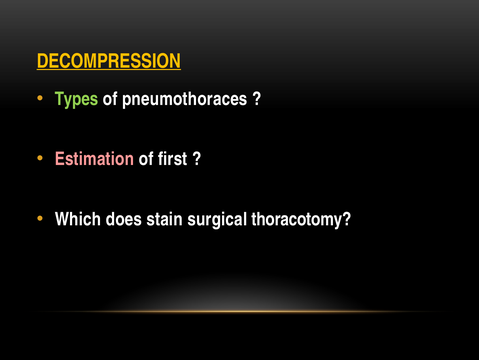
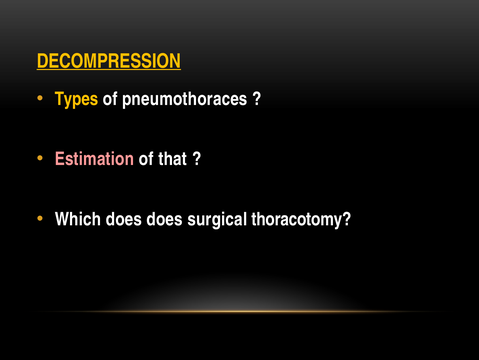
Types colour: light green -> yellow (77, 99)
first: first -> that (173, 159)
does stain: stain -> does (165, 219)
